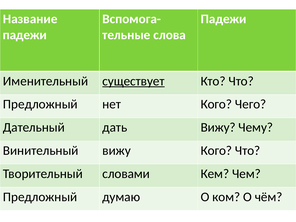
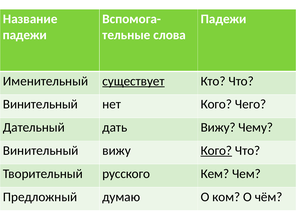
Предложный: Предложный -> Винительный (40, 104)
Кого underline: none -> present (216, 151)
словами: словами -> русского (126, 174)
